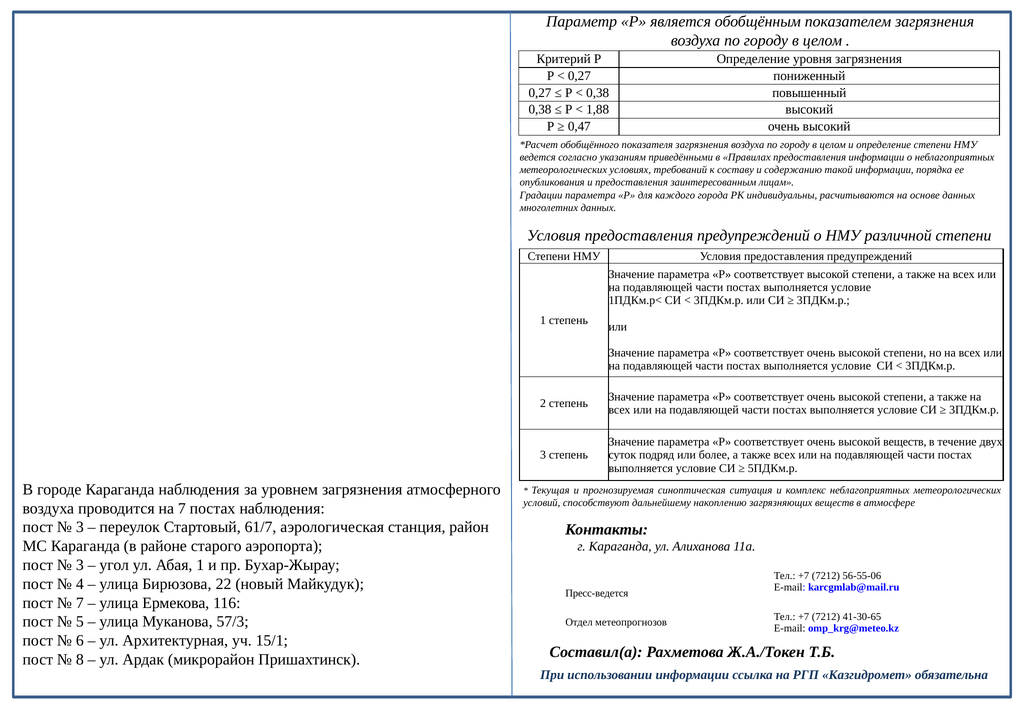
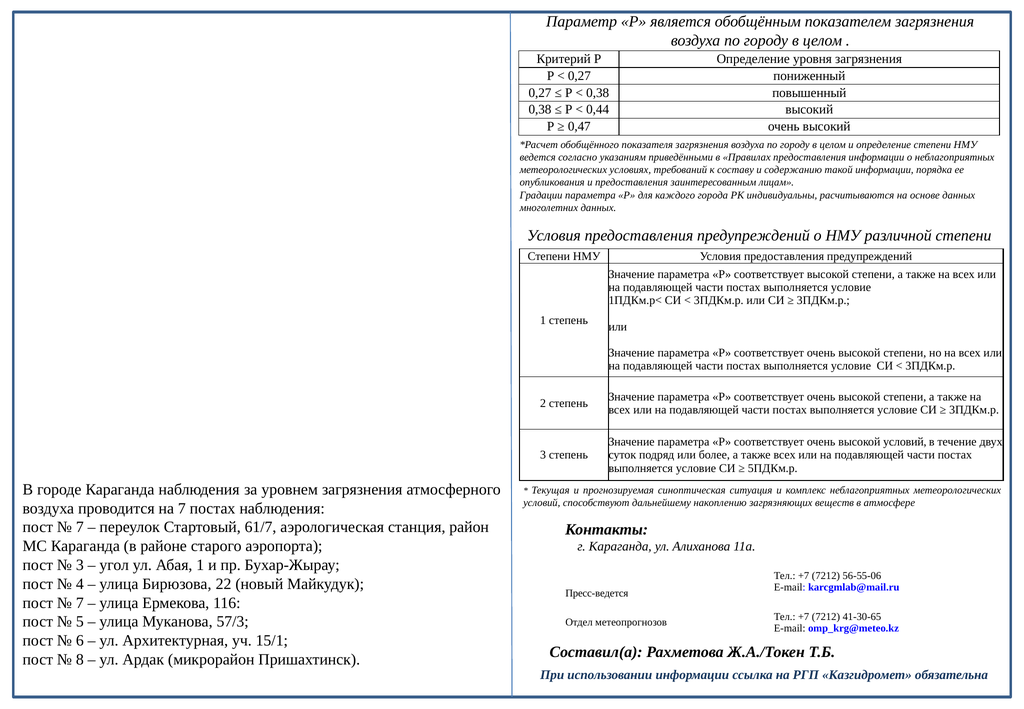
1,88: 1,88 -> 0,44 (598, 110)
высокой веществ: веществ -> условий (905, 442)
3: 3 -> 7 (80, 527)
